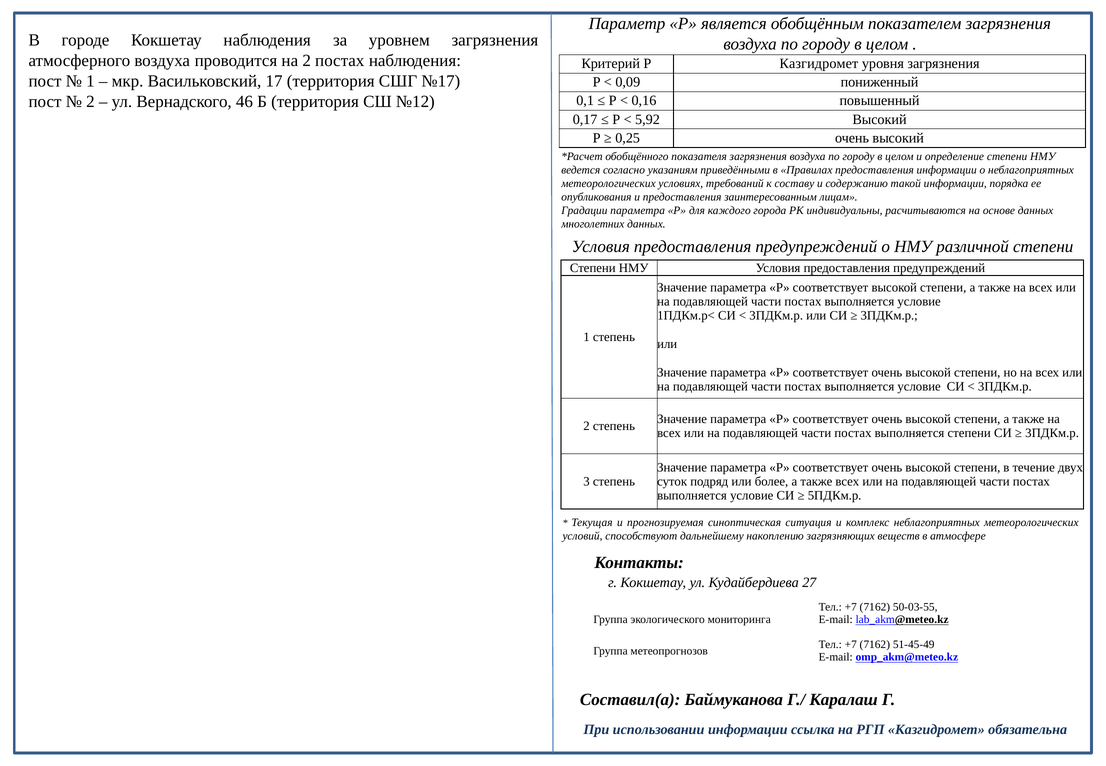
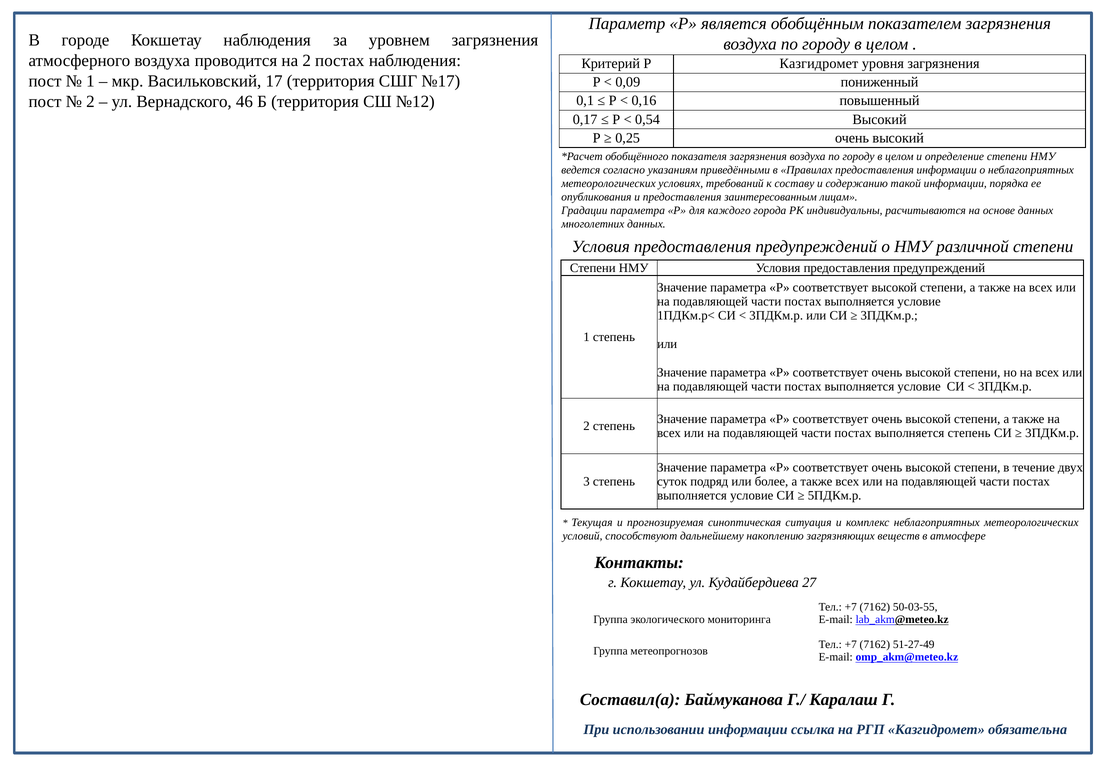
5,92: 5,92 -> 0,54 (647, 119)
выполняется степени: степени -> степень (969, 433)
51-45-49: 51-45-49 -> 51-27-49 (914, 644)
